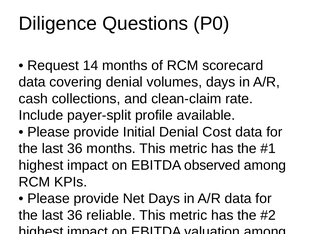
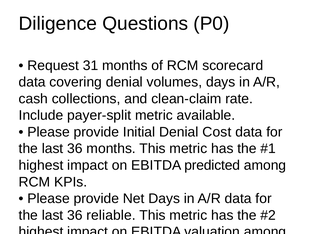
14: 14 -> 31 (91, 65)
payer-split profile: profile -> metric (154, 115)
observed: observed -> predicted (212, 165)
